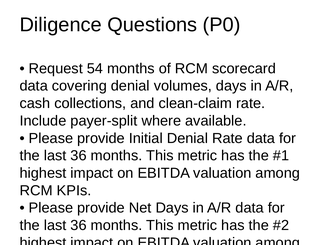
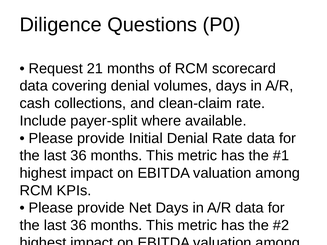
54: 54 -> 21 (95, 69)
